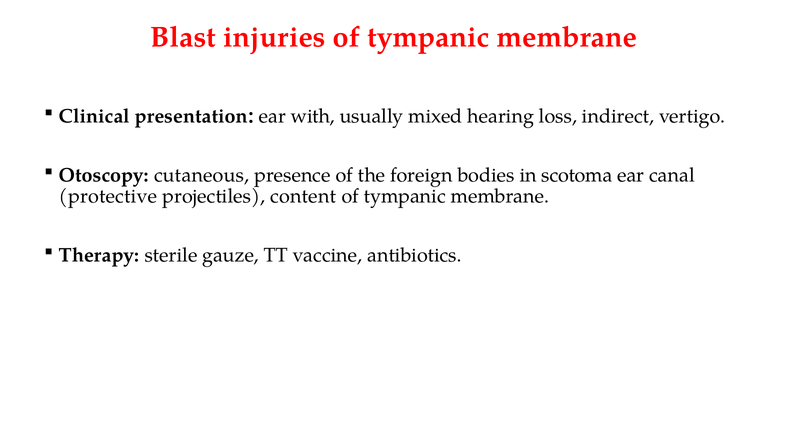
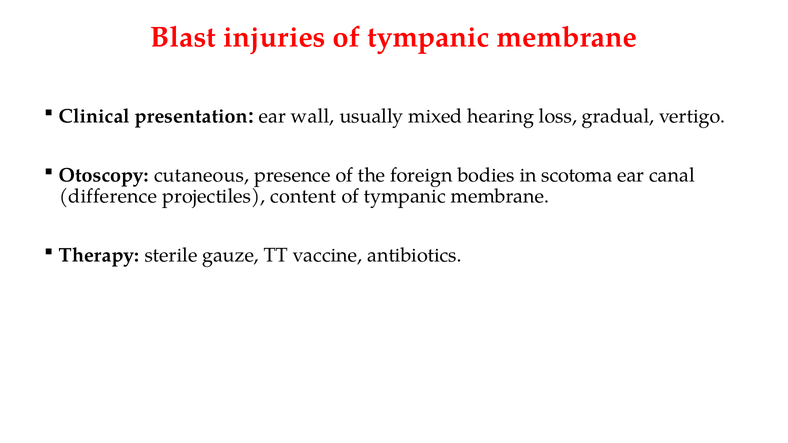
with: with -> wall (313, 116)
indirect: indirect -> gradual (618, 116)
protective: protective -> difference (108, 197)
